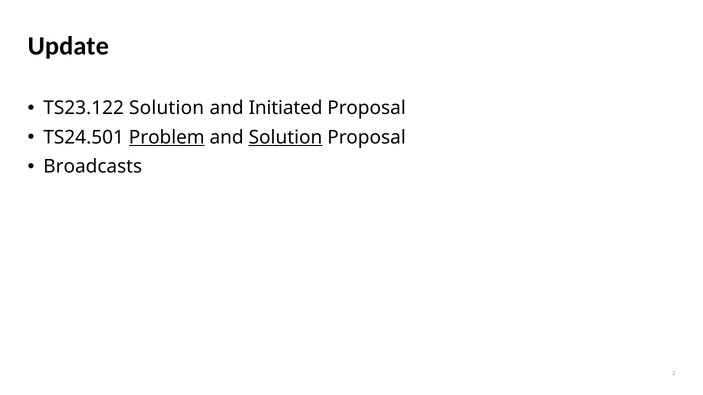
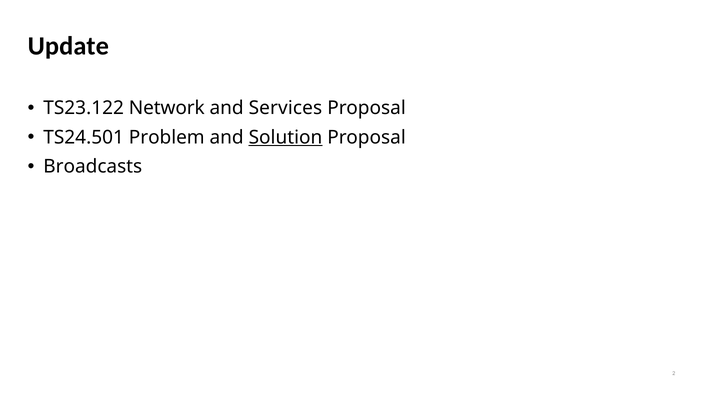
TS23.122 Solution: Solution -> Network (167, 108)
Initiated: Initiated -> Services (285, 108)
Problem underline: present -> none (167, 138)
